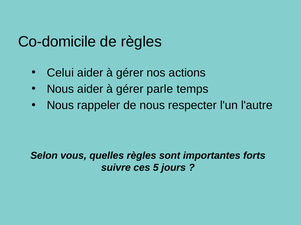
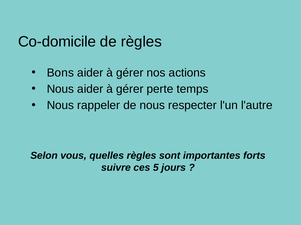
Celui: Celui -> Bons (60, 73)
parle: parle -> perte (160, 89)
